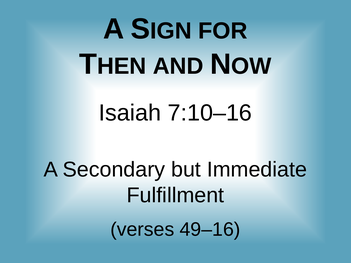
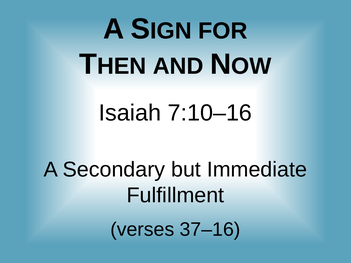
49–16: 49–16 -> 37–16 (210, 230)
